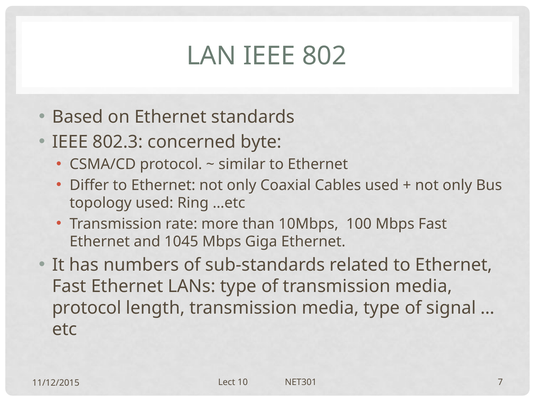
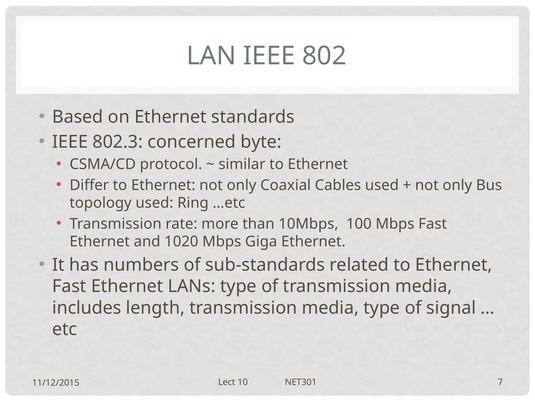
1045: 1045 -> 1020 (181, 242)
protocol: protocol -> includes (87, 308)
